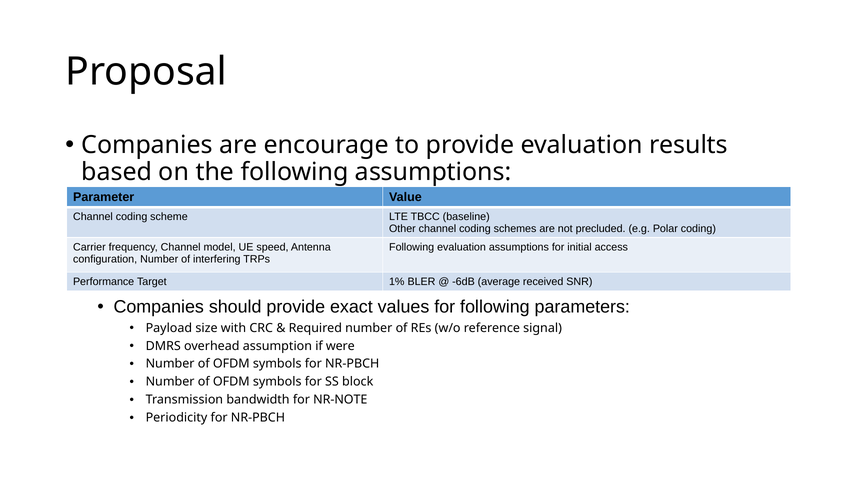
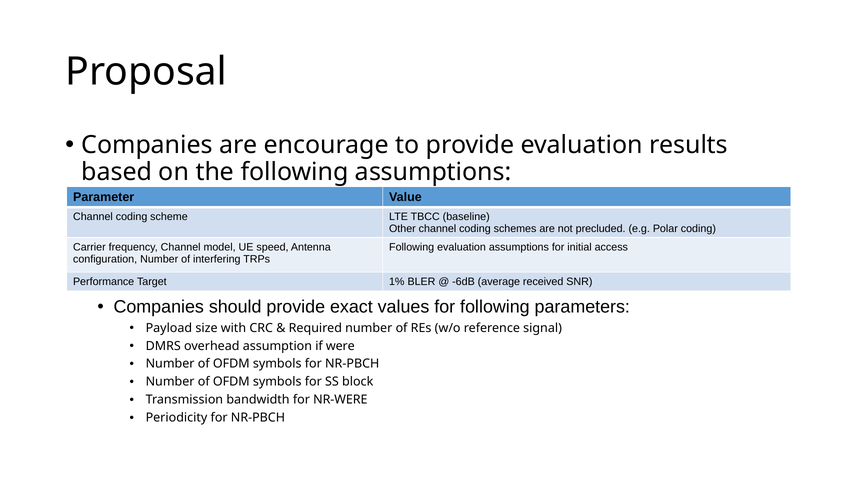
NR-NOTE: NR-NOTE -> NR-WERE (340, 400)
